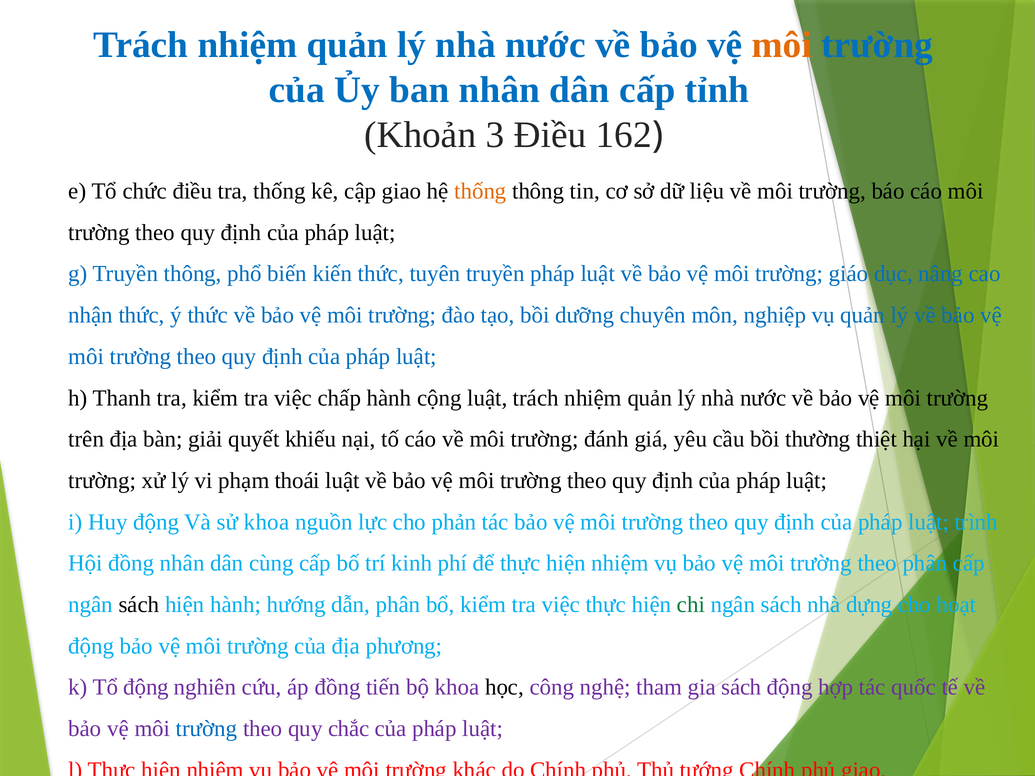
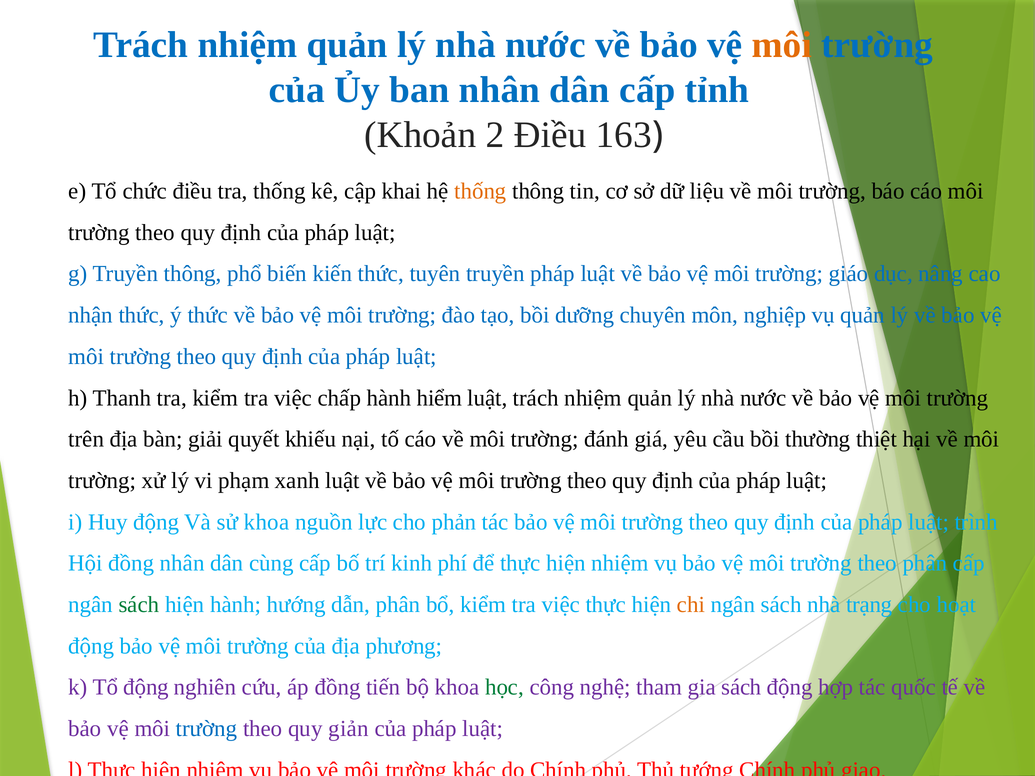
3: 3 -> 2 (495, 135)
162: 162 -> 163 (624, 135)
cập giao: giao -> khai (402, 191)
cộng: cộng -> hiểm (440, 398)
thoái: thoái -> xanh (297, 481)
sách colour: black -> green (139, 605)
chi colour: green -> orange (691, 605)
dựng: dựng -> trạng (869, 605)
học colour: black -> green (504, 688)
chắc: chắc -> giản (348, 729)
